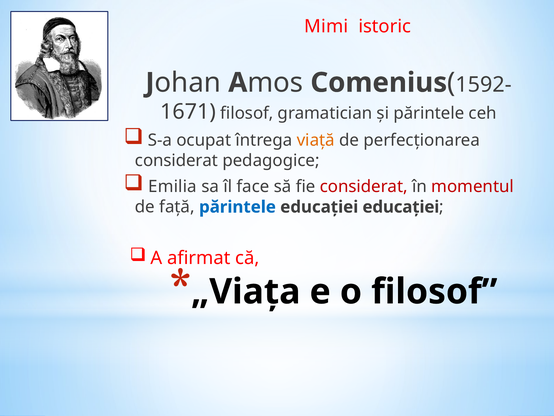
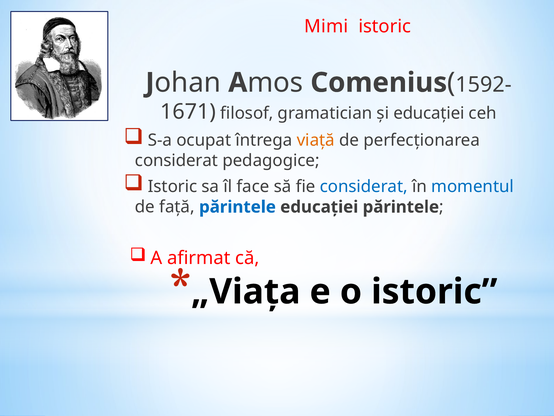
și părintele: părintele -> educației (429, 113)
Emilia: Emilia -> Istoric (173, 186)
considerat colour: red -> blue (364, 186)
momentul colour: red -> blue (473, 186)
educației educației: educației -> părintele (401, 207)
o filosof: filosof -> istoric (434, 291)
